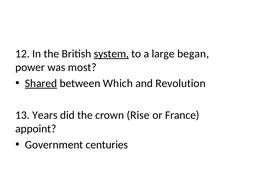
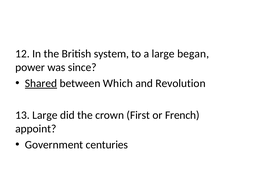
system underline: present -> none (111, 54)
most: most -> since (82, 67)
13 Years: Years -> Large (45, 115)
Rise: Rise -> First (138, 115)
France: France -> French (182, 115)
